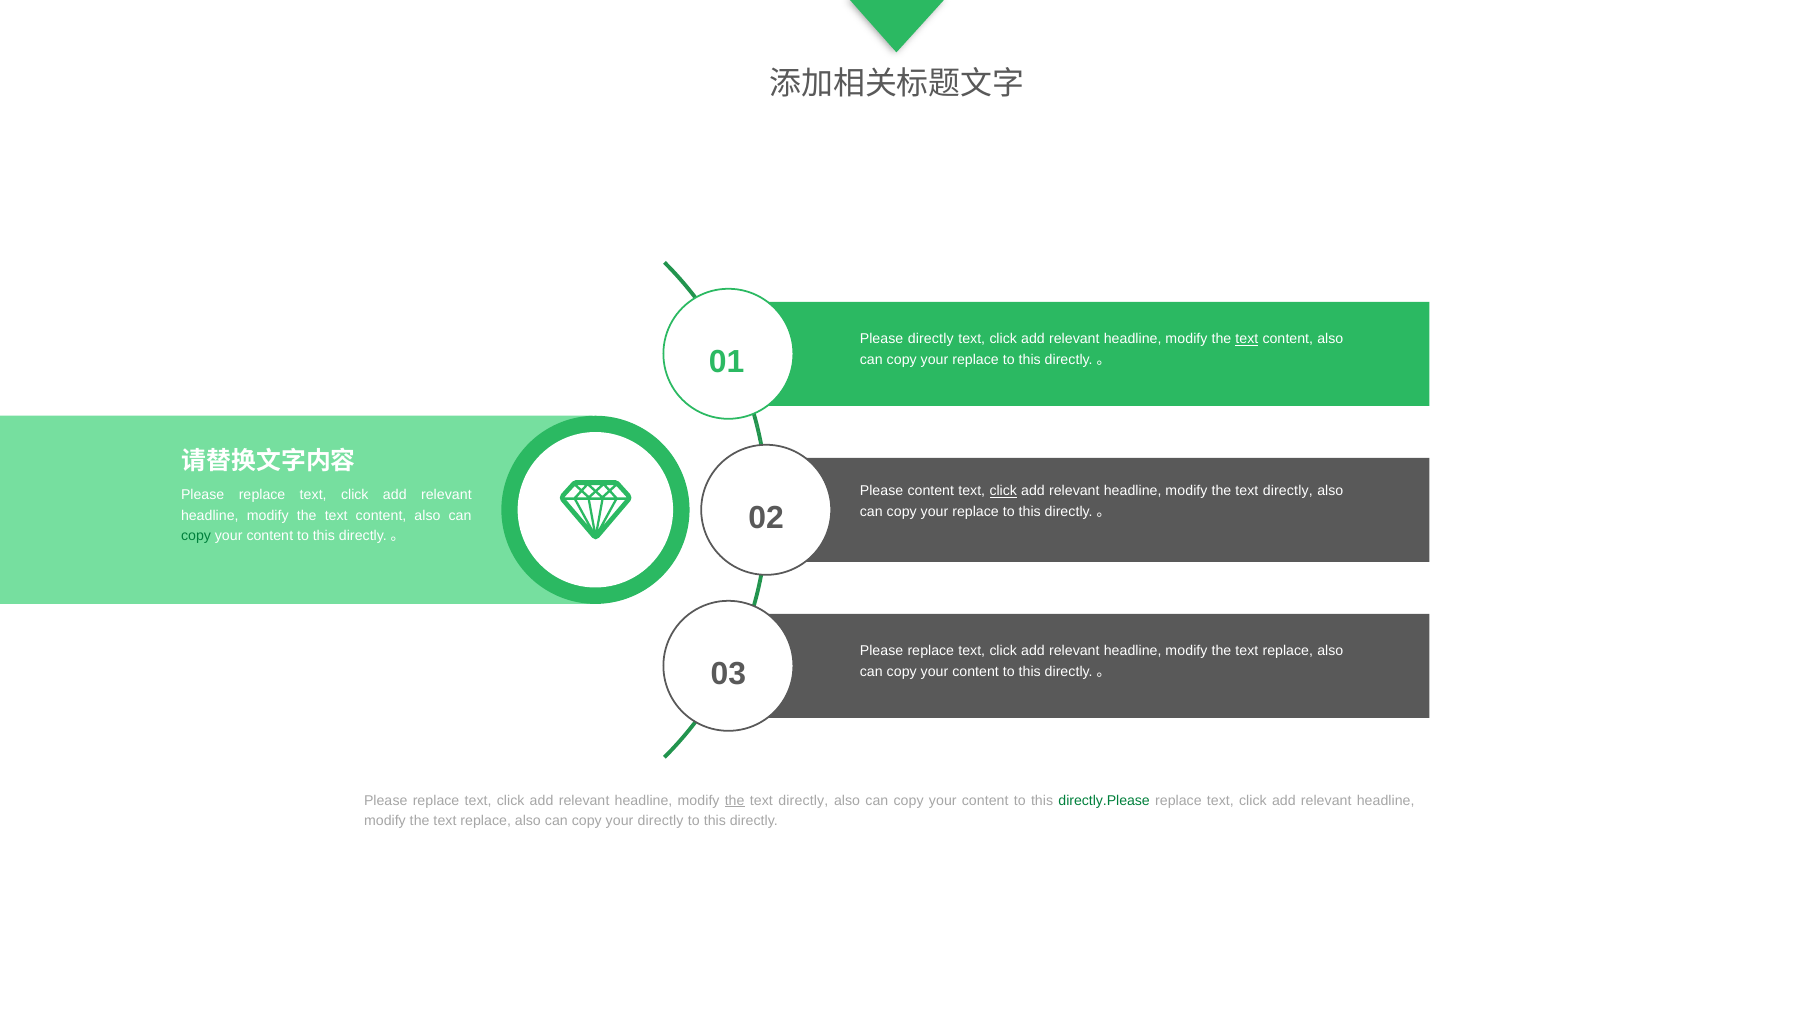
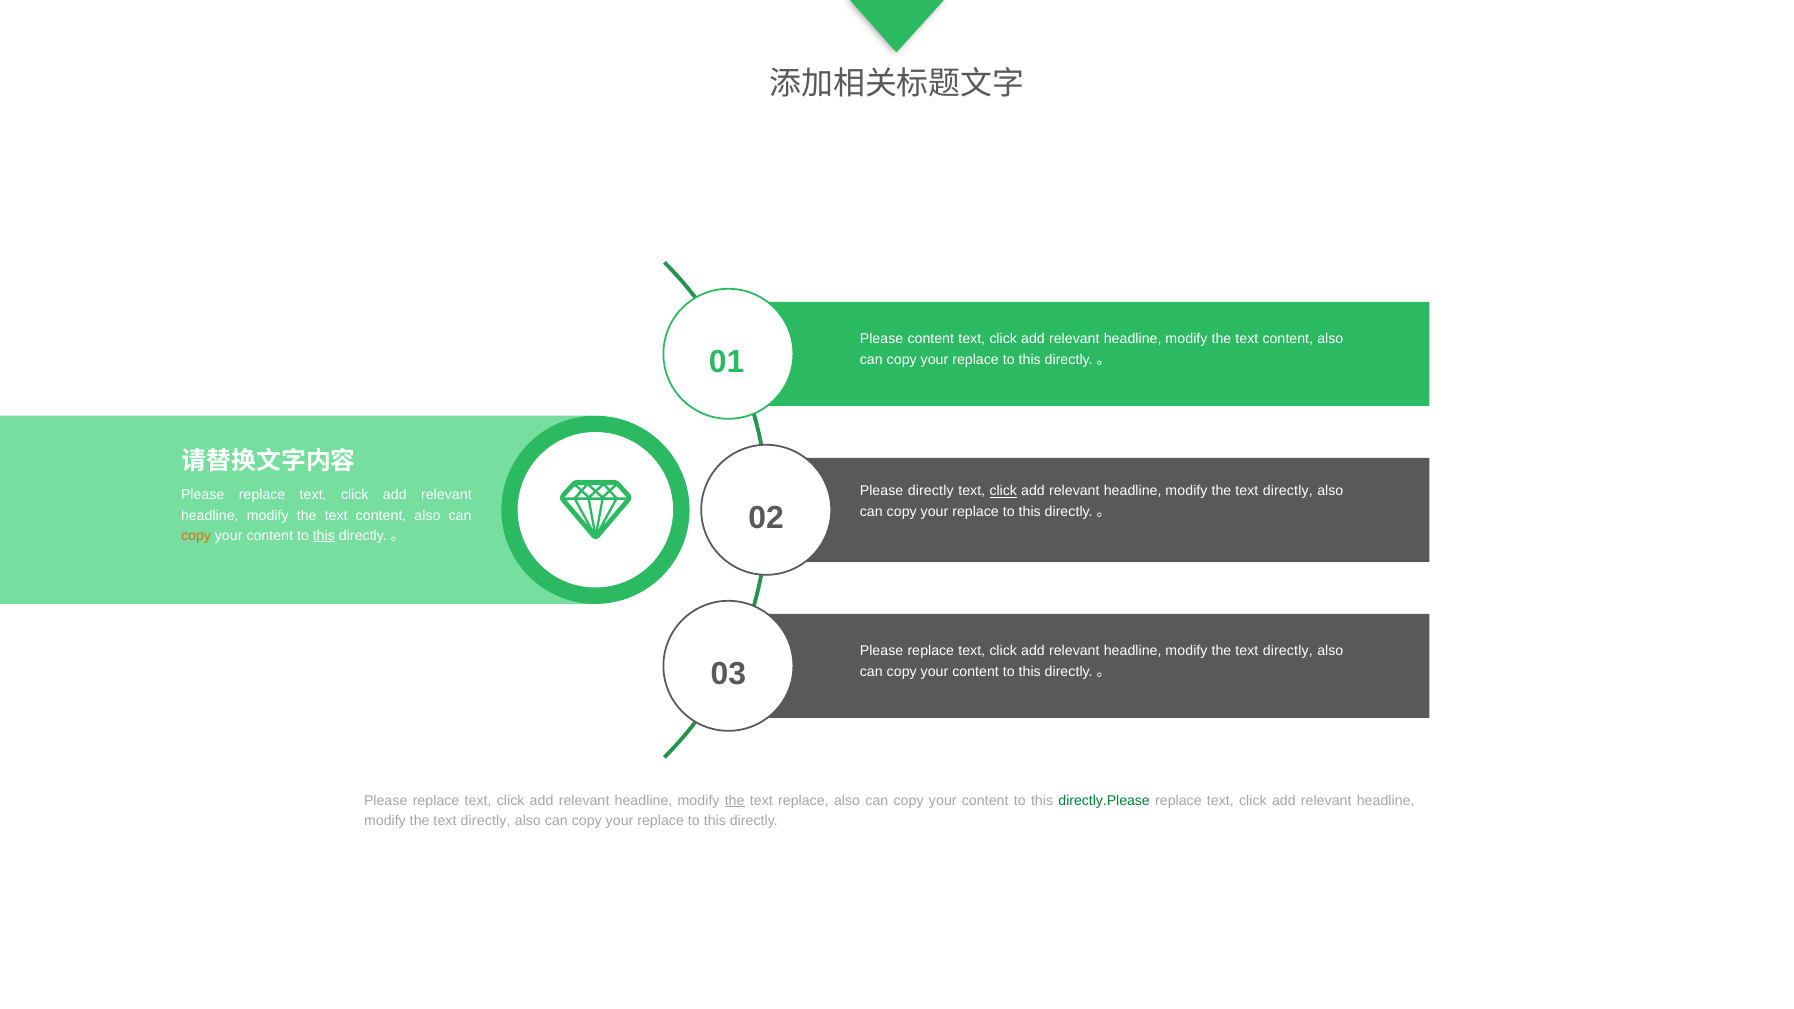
Please directly: directly -> content (931, 339)
text underline: present -> none (1247, 339)
Please content: content -> directly (931, 491)
copy colour: green -> orange (196, 536)
this underline: none -> present (324, 536)
replace: replace -> directly (1288, 651)
directly: directly -> replace (803, 801)
replace: replace -> directly (486, 821)
directly: directly -> replace (661, 821)
